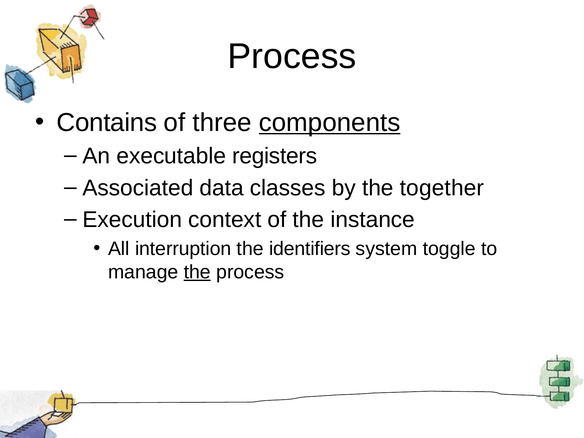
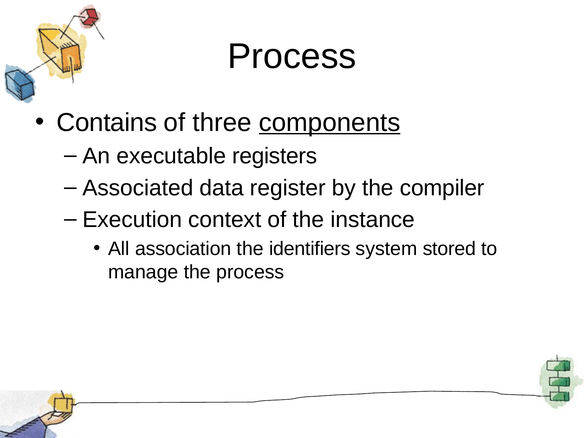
classes: classes -> register (288, 188)
together: together -> compiler (442, 188)
interruption: interruption -> association (183, 249)
toggle: toggle -> stored (449, 249)
the underline: present -> none (197, 272)
